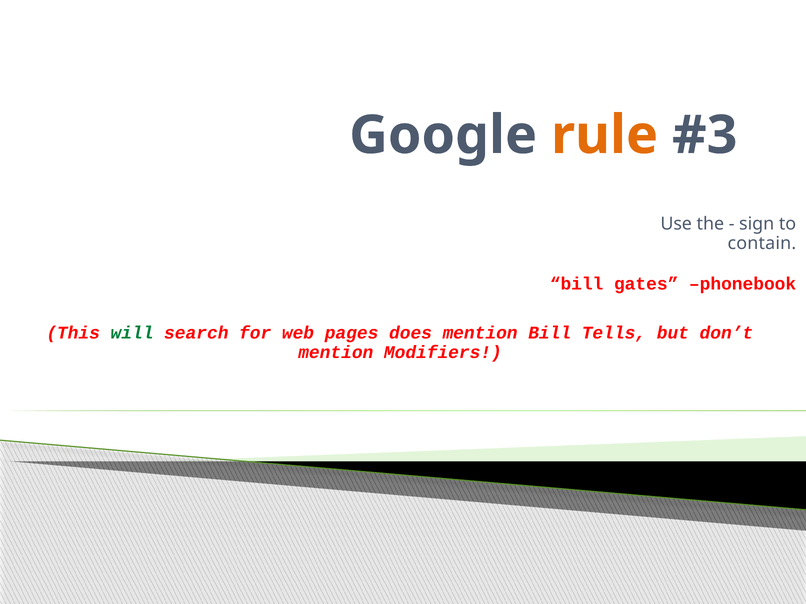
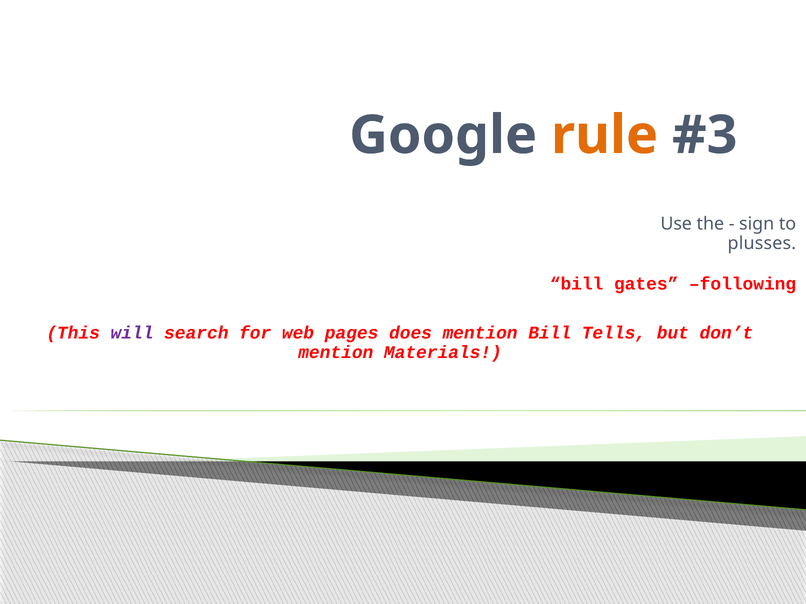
contain: contain -> plusses (762, 244)
phonebook: phonebook -> following (743, 284)
will colour: green -> purple (132, 333)
Modifiers: Modifiers -> Materials (443, 352)
